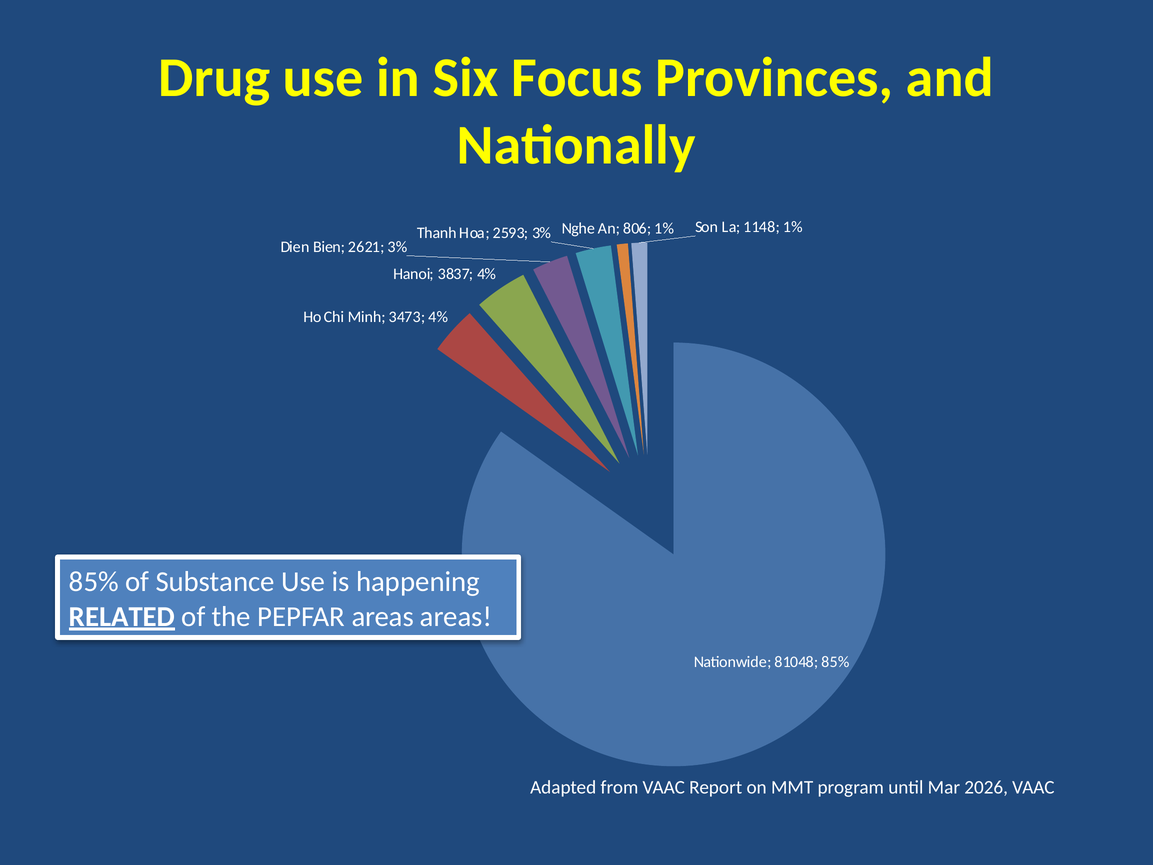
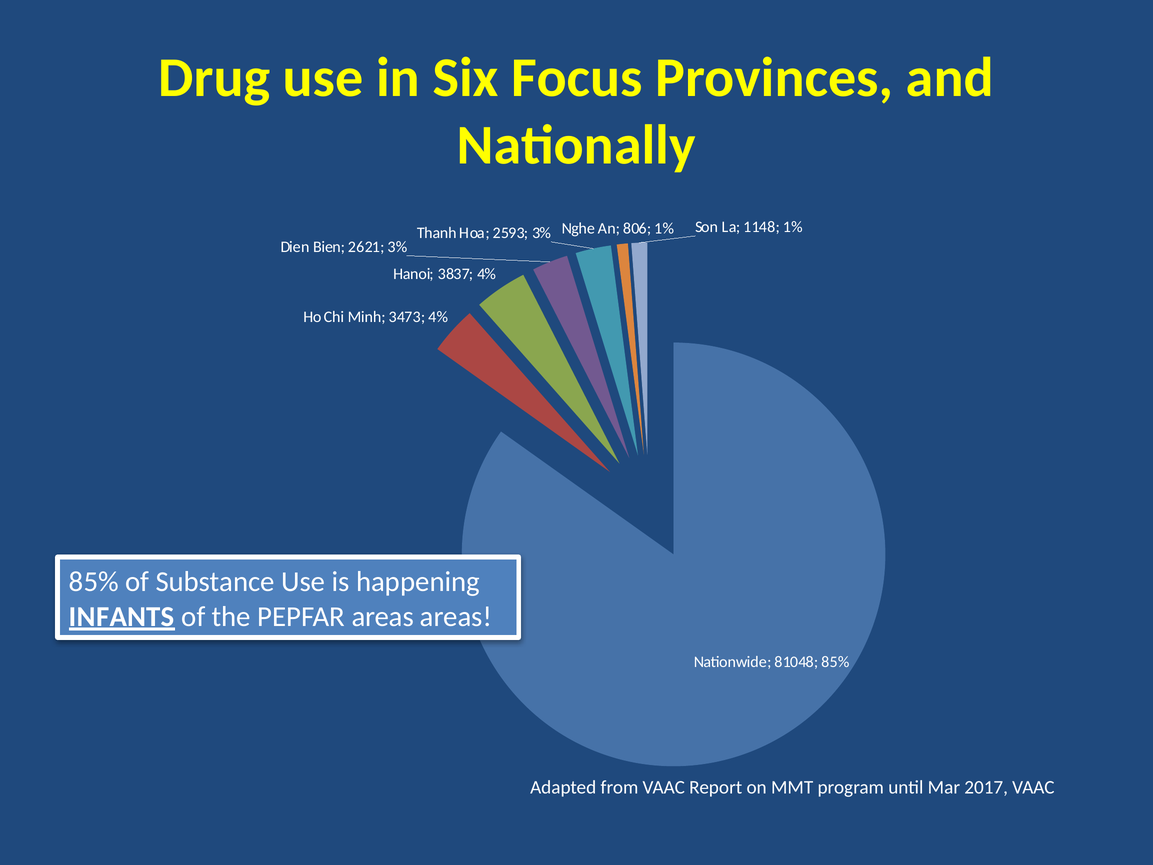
RELATED: RELATED -> INFANTS (122, 616)
2026: 2026 -> 2017 (986, 787)
